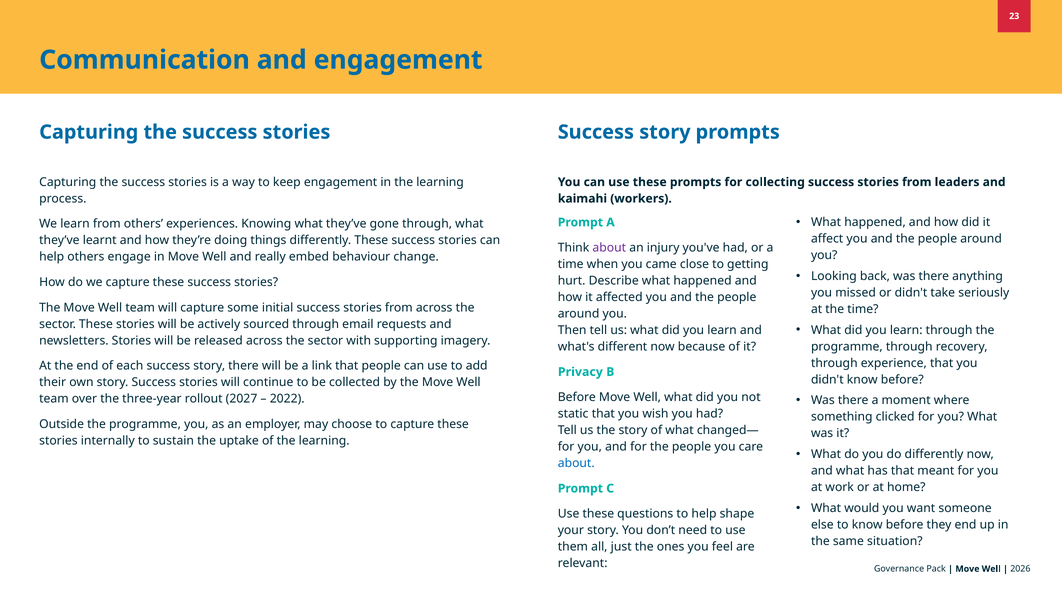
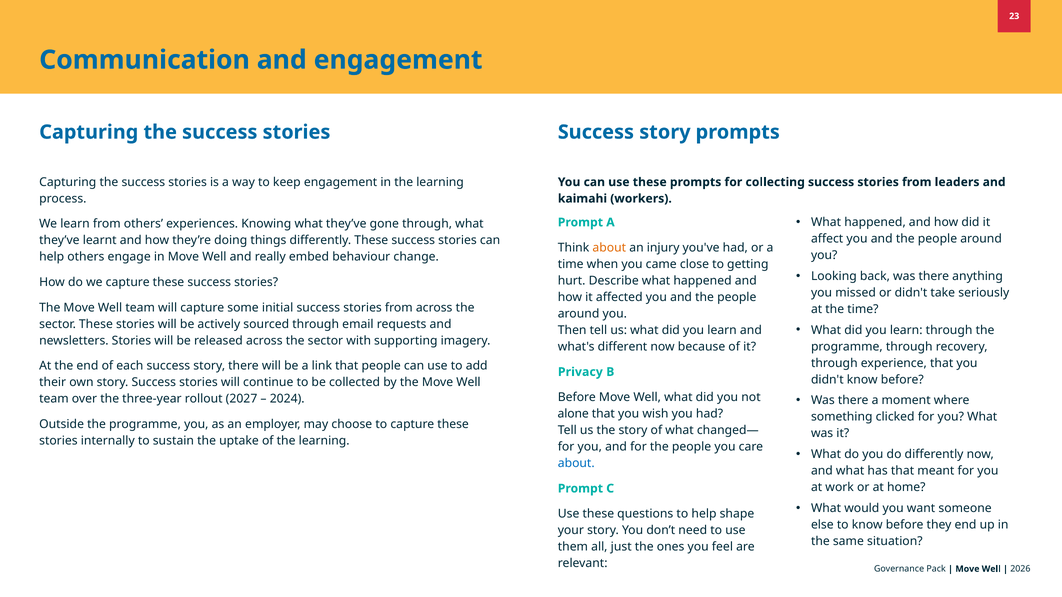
about colour: purple -> orange (609, 248)
2022: 2022 -> 2024 (287, 399)
static: static -> alone (573, 414)
